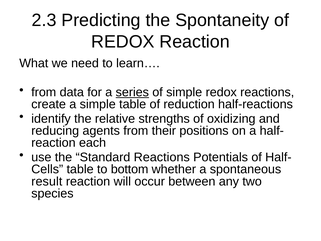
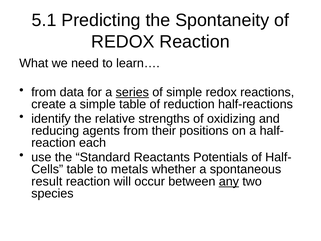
2.3: 2.3 -> 5.1 (44, 20)
Standard Reactions: Reactions -> Reactants (162, 157)
bottom: bottom -> metals (129, 169)
any underline: none -> present (229, 181)
